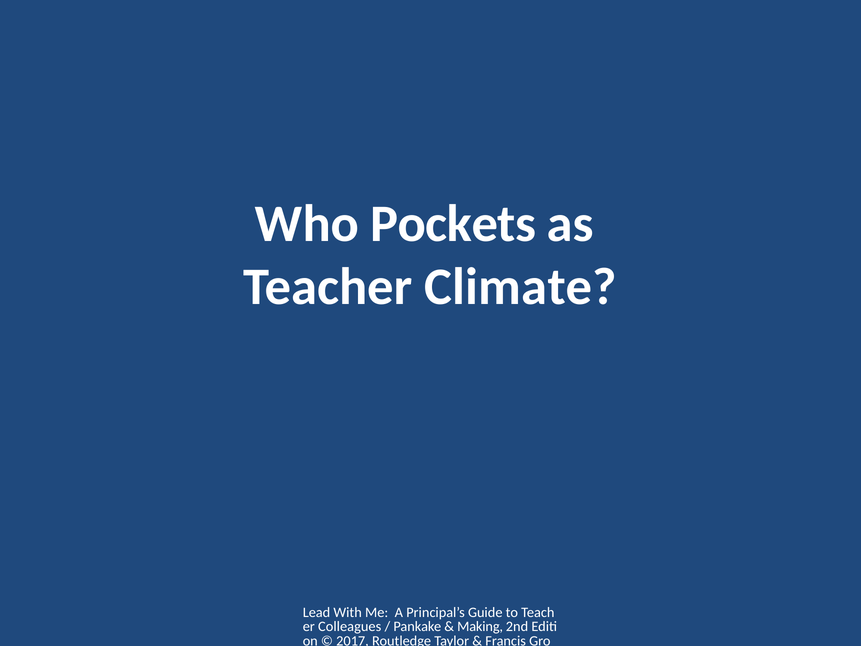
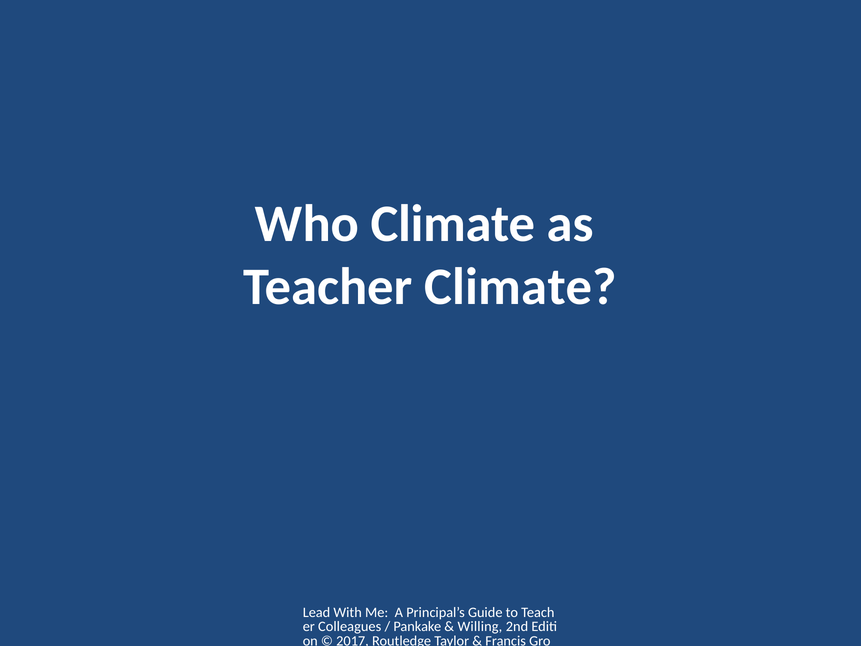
Who Pockets: Pockets -> Climate (453, 224)
Making: Making -> Willing (480, 626)
